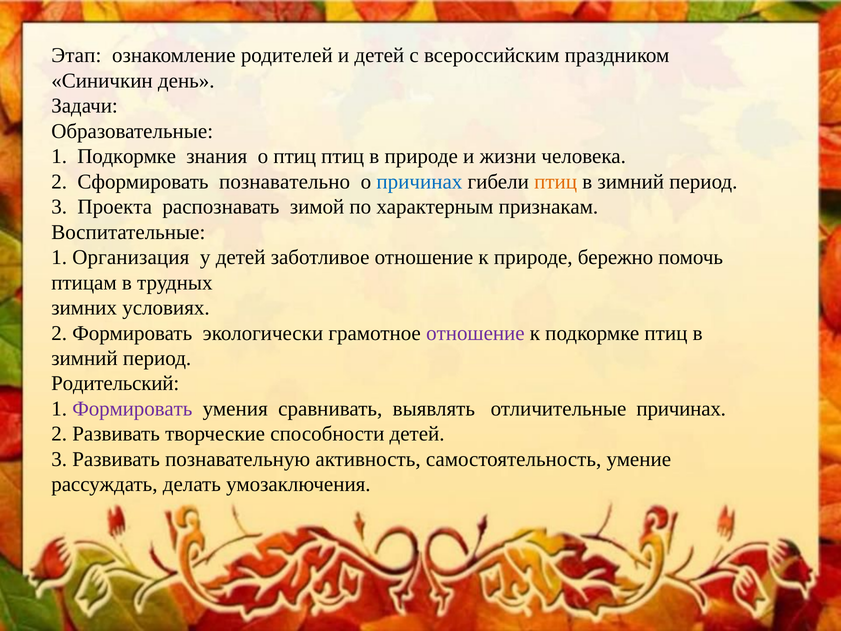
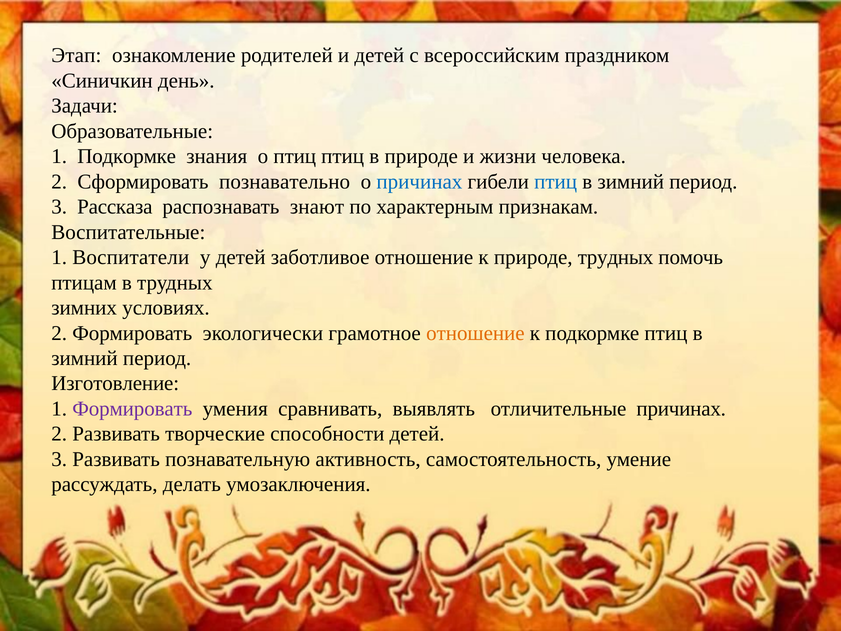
птиц colour: orange -> blue (556, 182)
Проекта: Проекта -> Рассказа (115, 207)
зимой: зимой -> знают (317, 207)
Организация: Организация -> Воспитатели (131, 257)
природе бережно: бережно -> трудных (616, 257)
отношение colour: purple -> orange (475, 333)
Родительский: Родительский -> Изготовление (115, 383)
